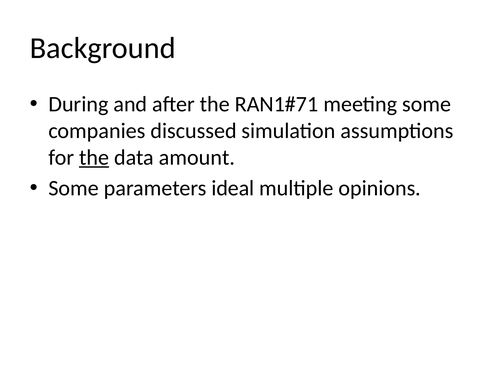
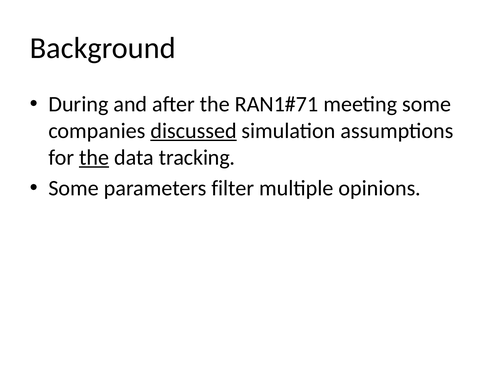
discussed underline: none -> present (194, 131)
amount: amount -> tracking (197, 157)
ideal: ideal -> filter (233, 188)
